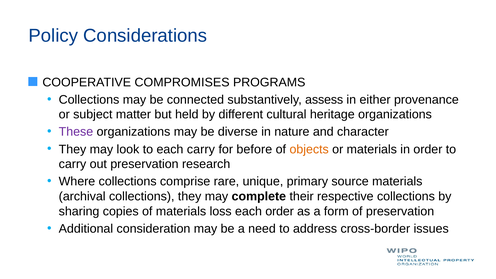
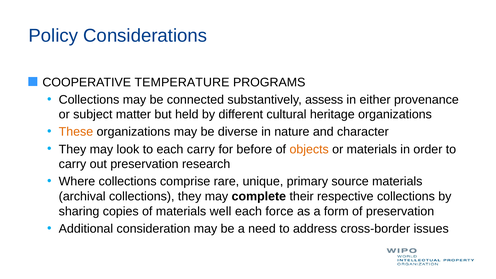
COMPROMISES: COMPROMISES -> TEMPERATURE (182, 82)
These colour: purple -> orange (76, 132)
loss: loss -> well (221, 211)
each order: order -> force (279, 211)
